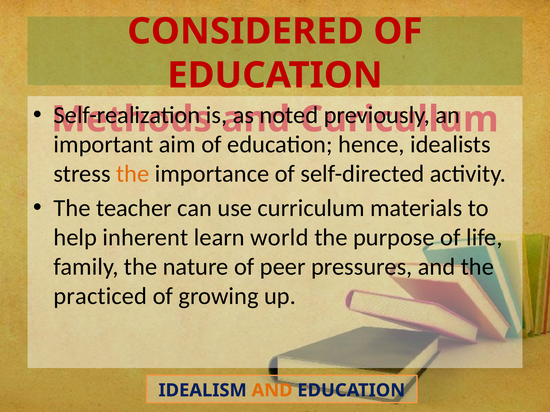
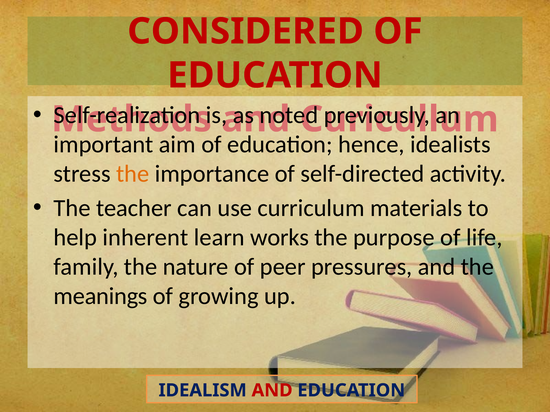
world: world -> works (280, 238)
practiced: practiced -> meanings (101, 296)
AND colour: orange -> red (272, 391)
